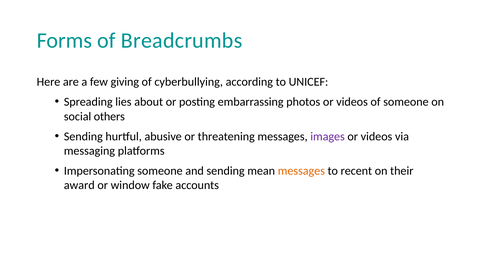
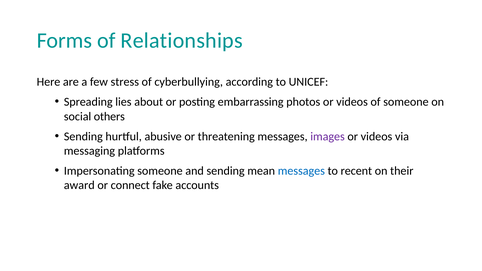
Breadcrumbs: Breadcrumbs -> Relationships (182, 40)
giving: giving -> stress (125, 82)
messages colour: orange -> blue (301, 171)
window: window -> connect (130, 185)
